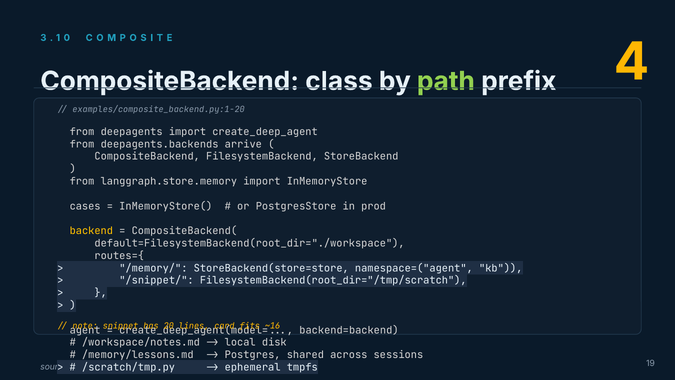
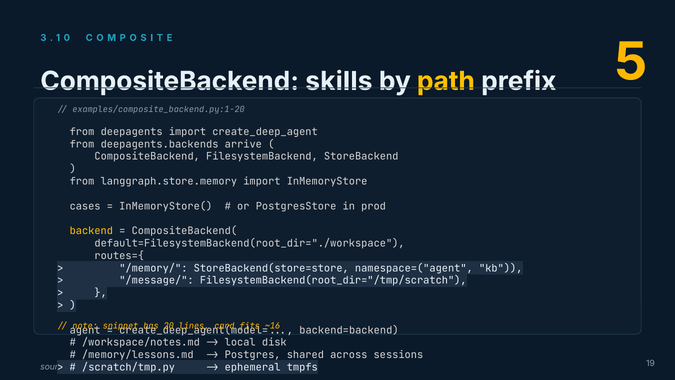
class: class -> skills (339, 81)
path colour: light green -> yellow (446, 81)
4: 4 -> 5 (631, 62)
/snippet/: /snippet/ -> /message/ (156, 280)
